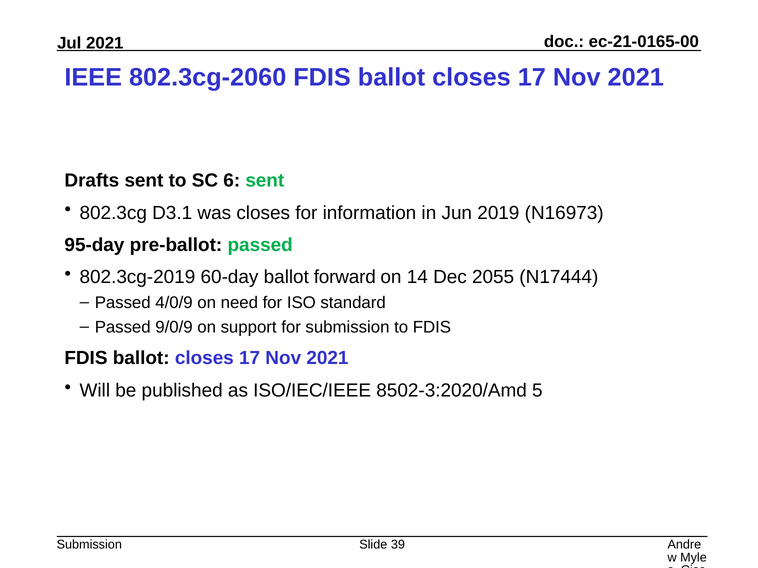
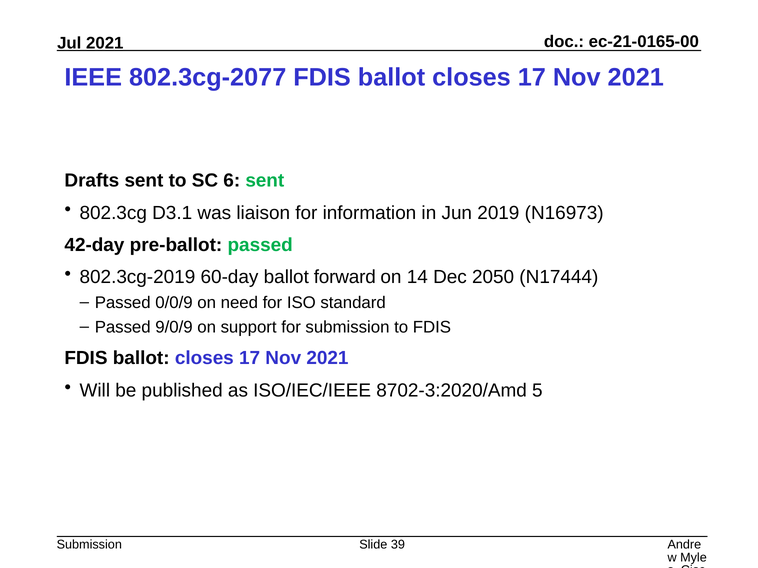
802.3cg-2060: 802.3cg-2060 -> 802.3cg-2077 (208, 78)
was closes: closes -> liaison (263, 213)
95-day: 95-day -> 42-day (94, 245)
2055: 2055 -> 2050 (493, 277)
4/0/9: 4/0/9 -> 0/0/9 (174, 303)
8502-3:2020/Amd: 8502-3:2020/Amd -> 8702-3:2020/Amd (452, 391)
